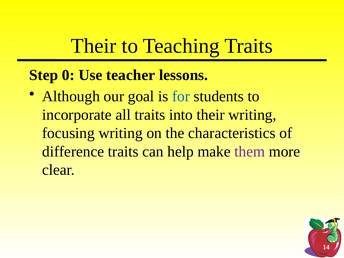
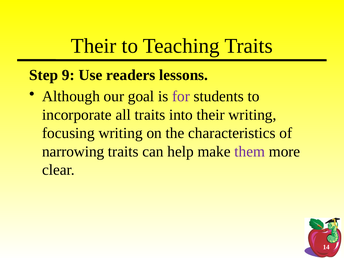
0: 0 -> 9 (68, 75)
teacher: teacher -> readers (131, 75)
for colour: blue -> purple (181, 96)
difference: difference -> narrowing (73, 152)
